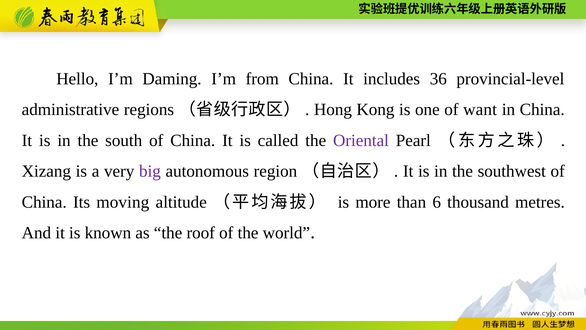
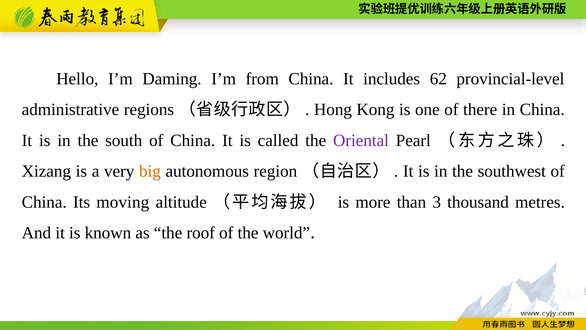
36: 36 -> 62 (438, 79)
want: want -> there (480, 110)
big colour: purple -> orange (150, 171)
6: 6 -> 3 (437, 202)
